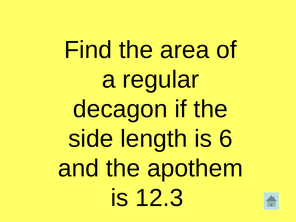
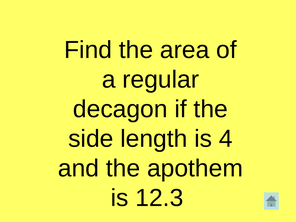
6: 6 -> 4 (226, 139)
